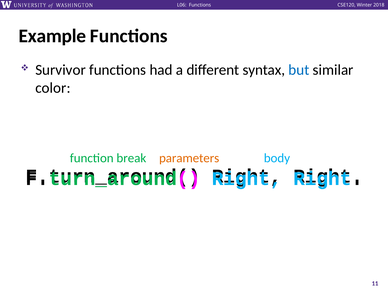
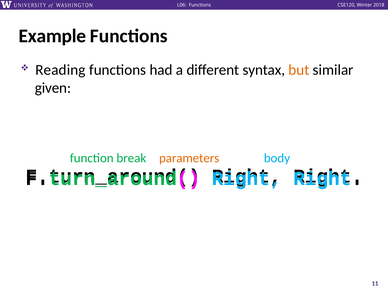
Survivor: Survivor -> Reading (60, 70)
but colour: blue -> orange (299, 70)
color: color -> given (53, 88)
